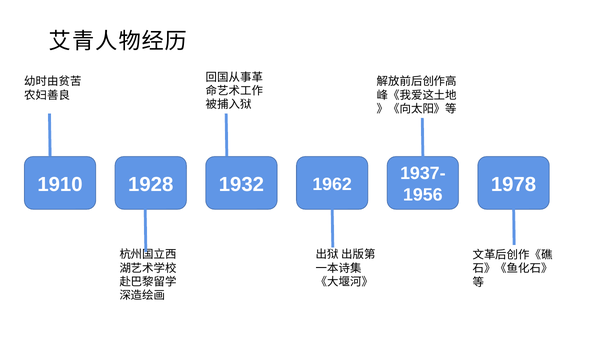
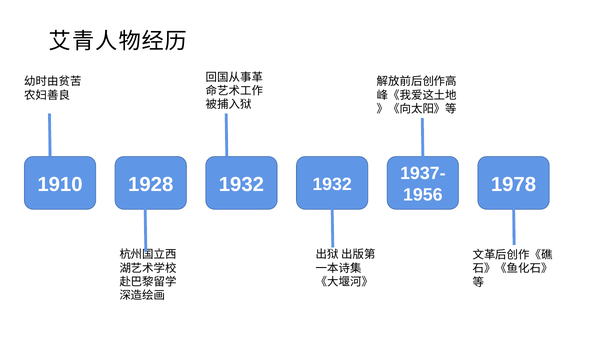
1932 1962: 1962 -> 1932 (332, 184)
